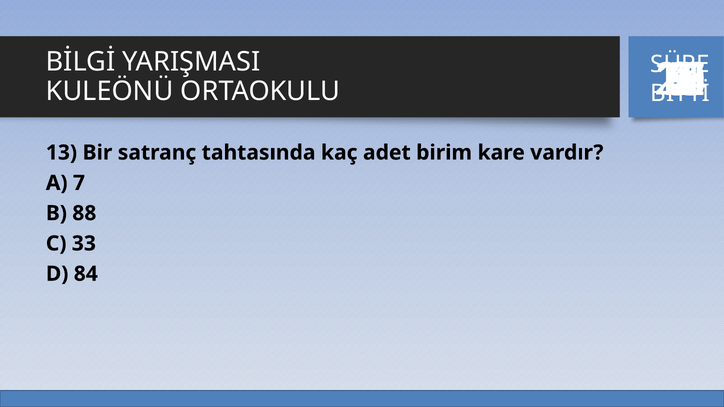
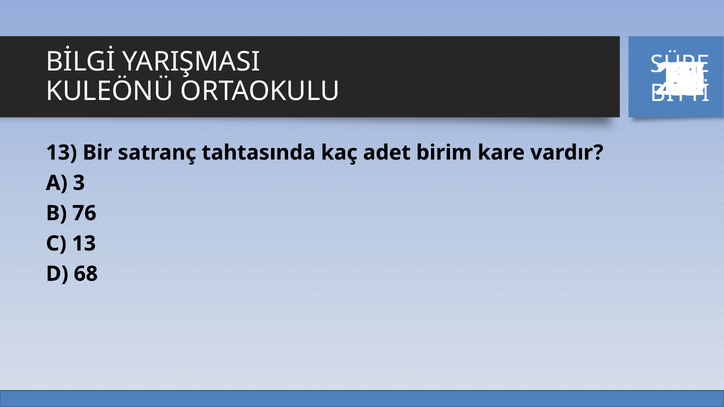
7: 7 -> 3 (79, 183)
88: 88 -> 76 (84, 213)
C 33: 33 -> 13 (84, 244)
84: 84 -> 68 (86, 274)
